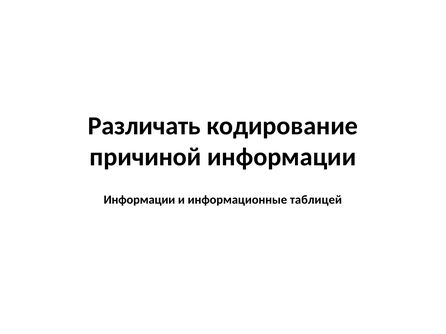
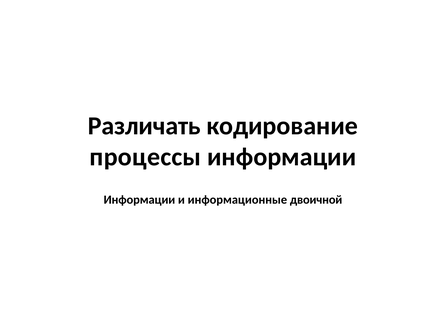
причиной: причиной -> процессы (145, 157)
таблицей: таблицей -> двоичной (316, 200)
